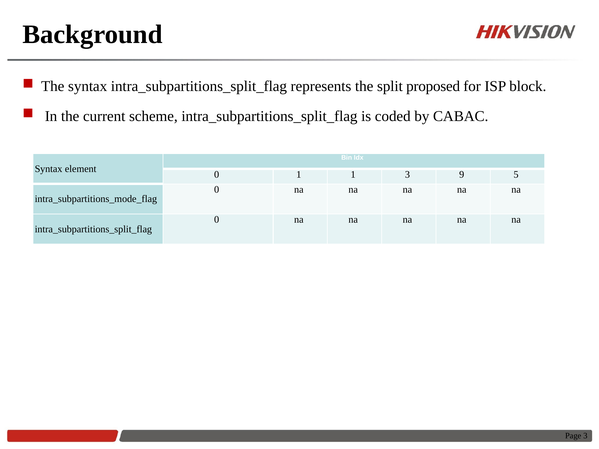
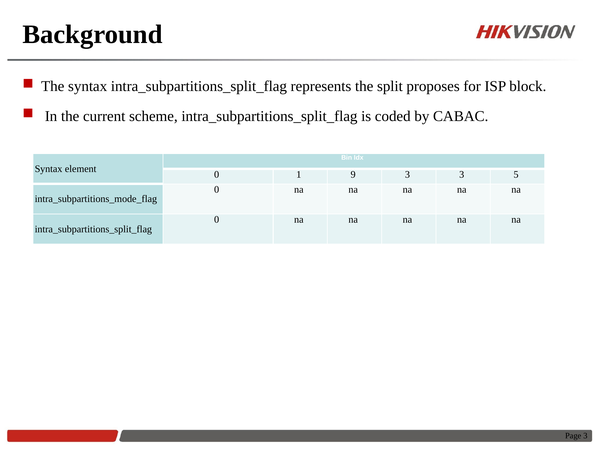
proposed: proposed -> proposes (433, 86)
1 1: 1 -> 9 (353, 175)
3 9: 9 -> 3 (462, 175)
